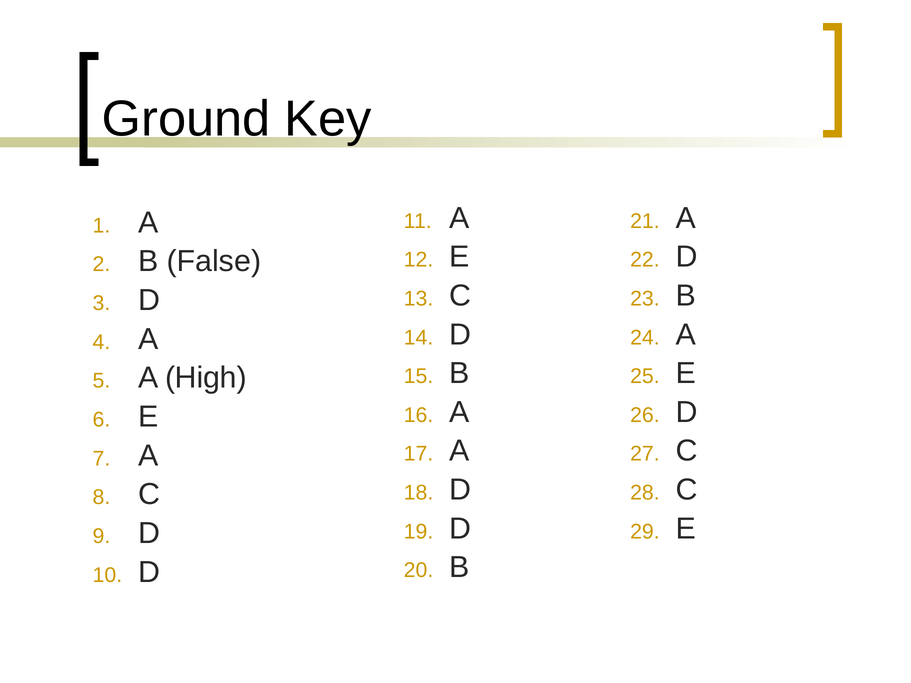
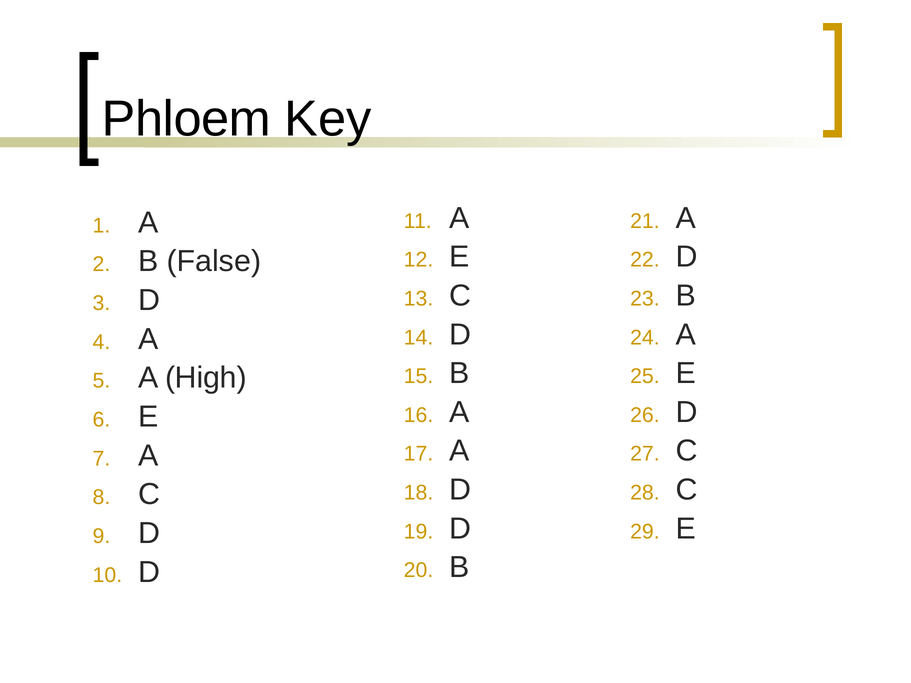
Ground: Ground -> Phloem (186, 119)
